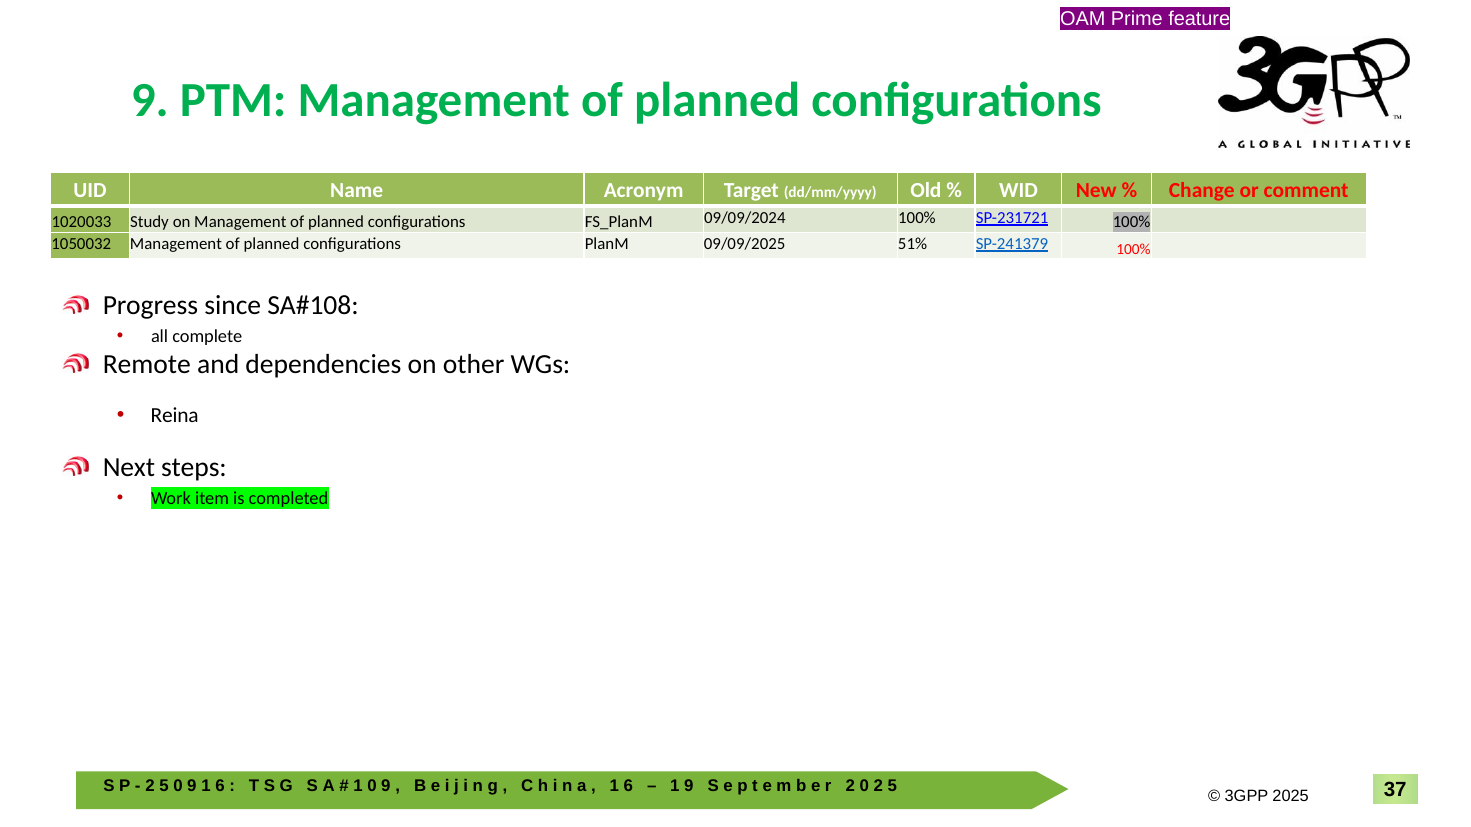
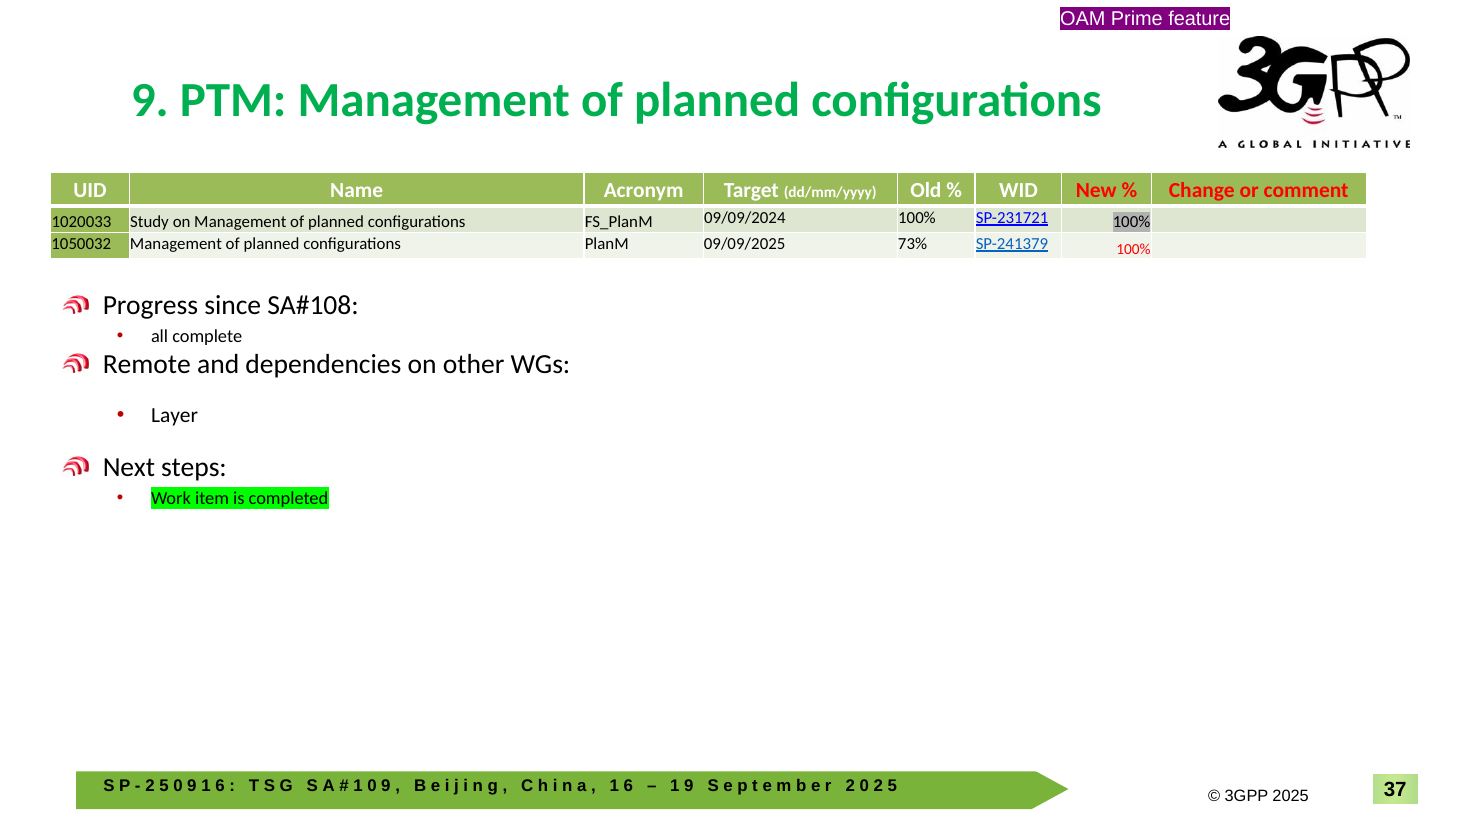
51%: 51% -> 73% (913, 244)
Reina: Reina -> Layer (175, 416)
